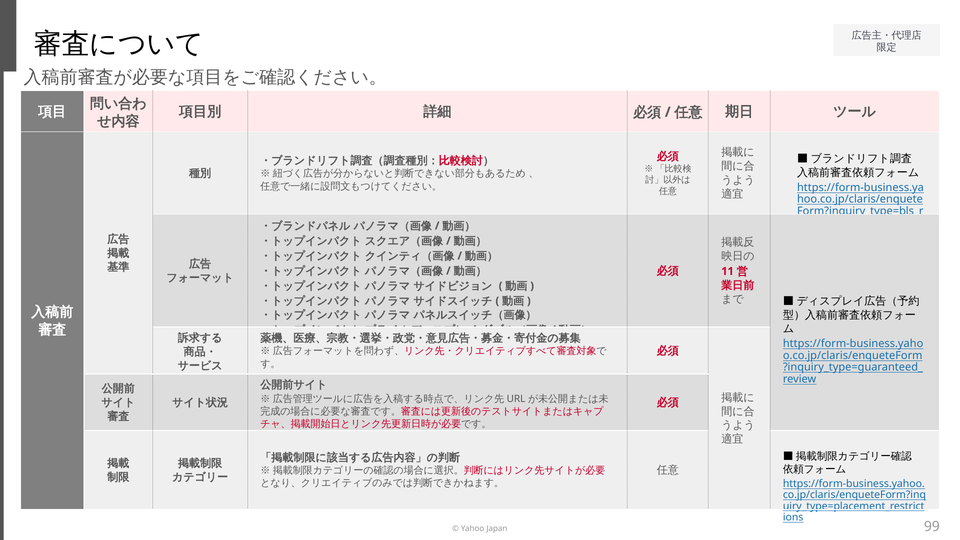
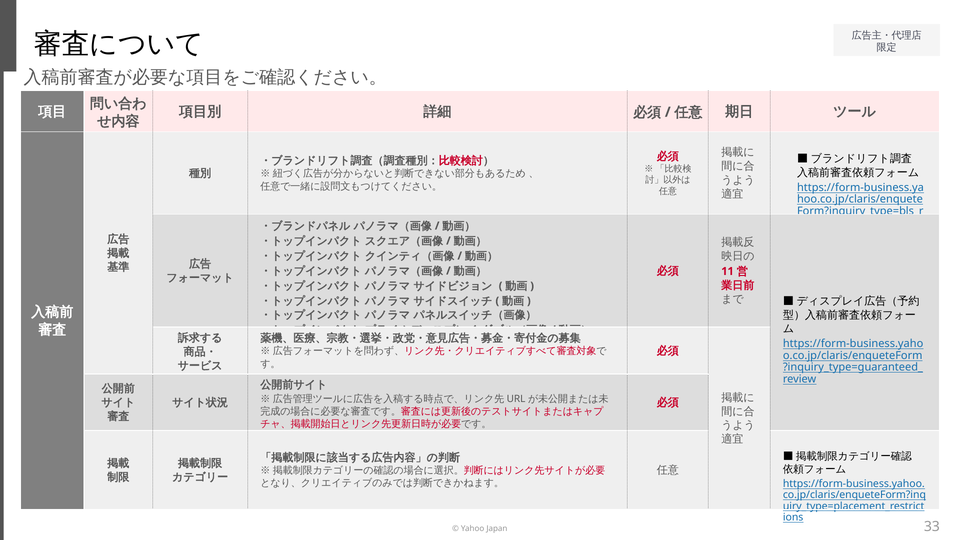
99: 99 -> 33 (932, 527)
